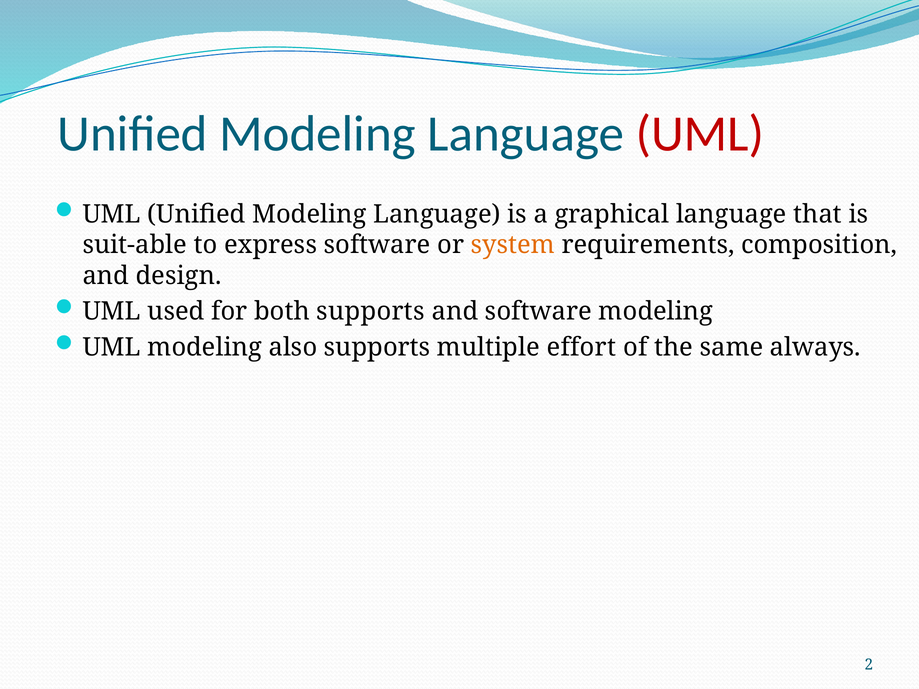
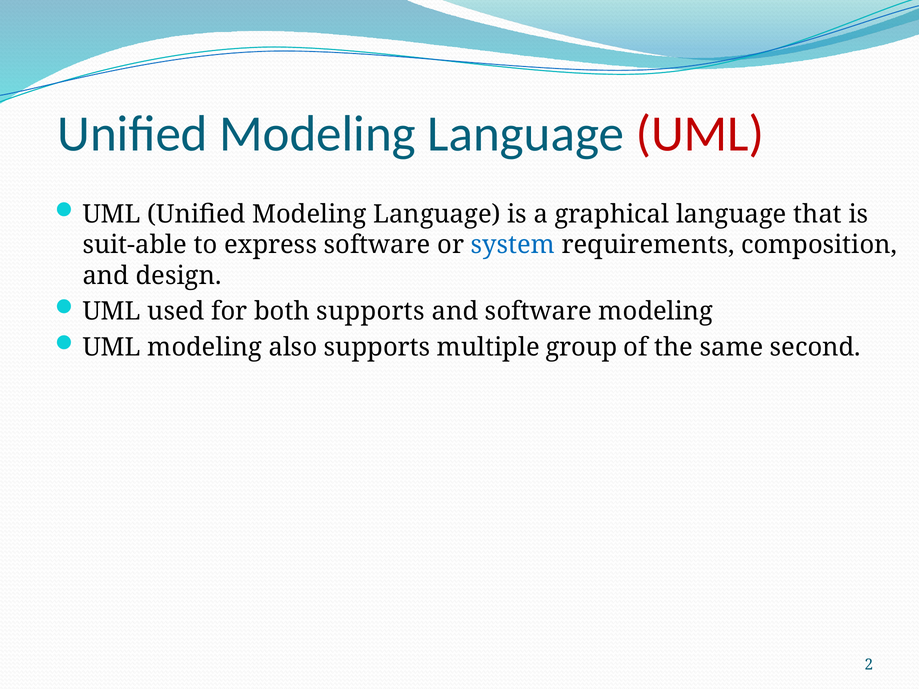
system colour: orange -> blue (513, 245)
effort: effort -> group (582, 347)
always: always -> second (815, 347)
